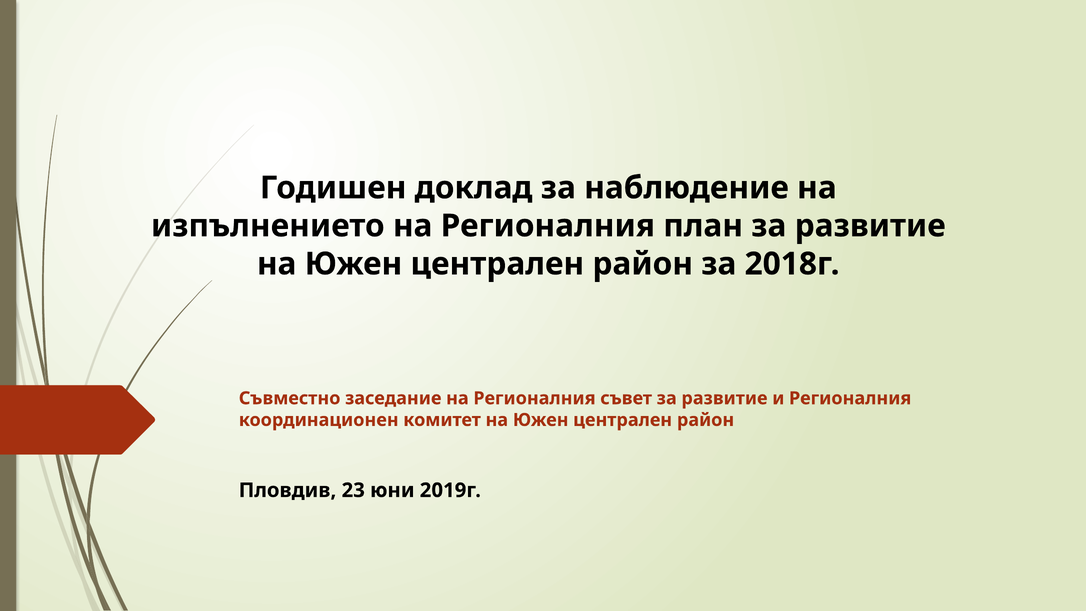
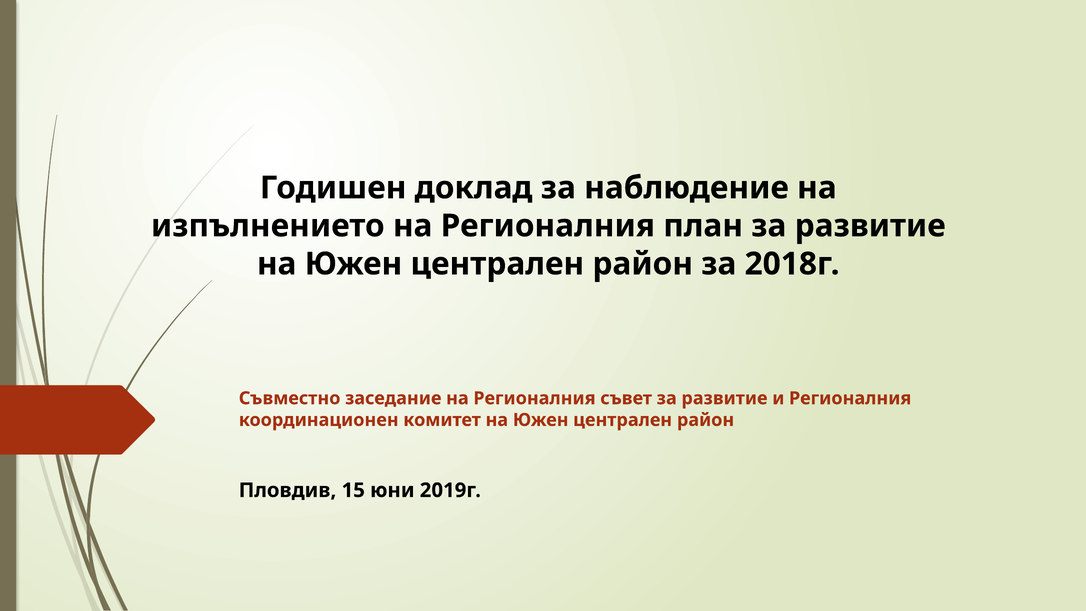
23: 23 -> 15 (353, 490)
